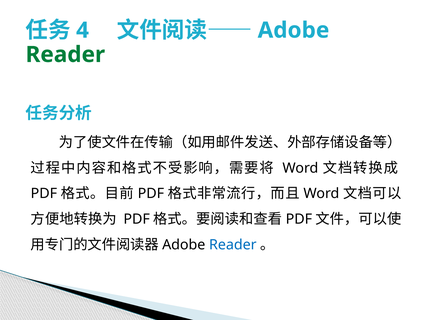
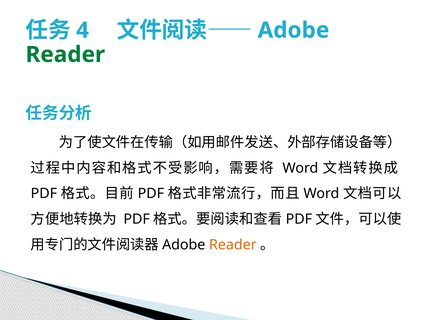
Reader colour: blue -> orange (233, 245)
